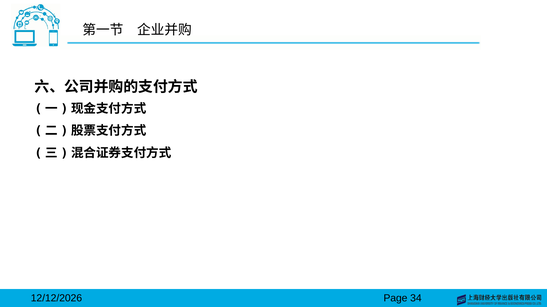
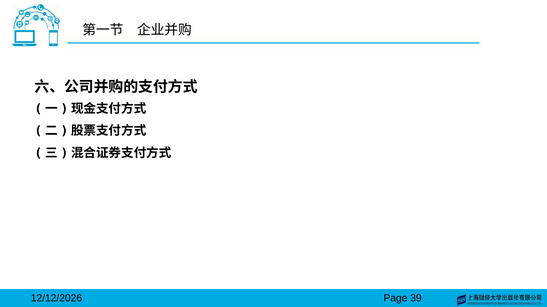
34: 34 -> 39 (416, 299)
